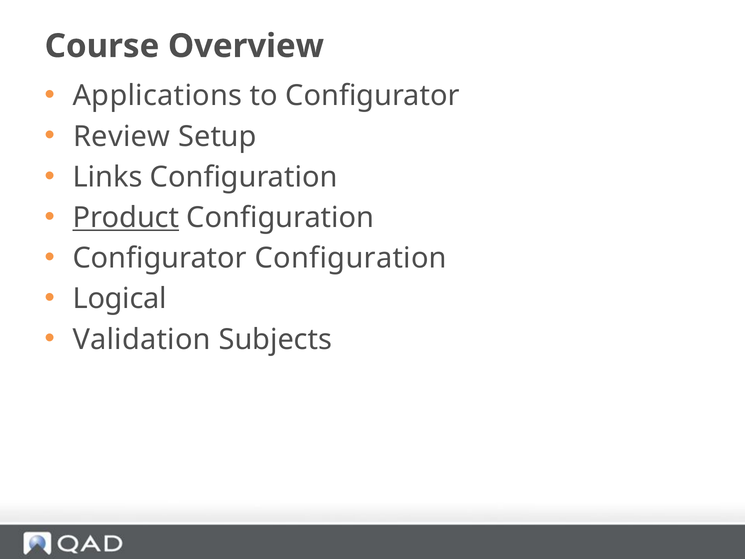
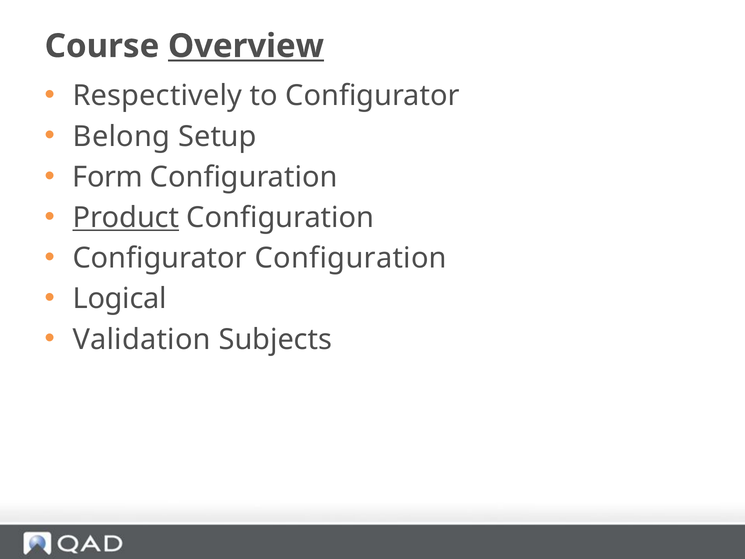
Overview underline: none -> present (246, 46)
Applications: Applications -> Respectively (157, 96)
Review: Review -> Belong (122, 136)
Links: Links -> Form (108, 177)
